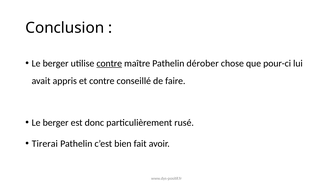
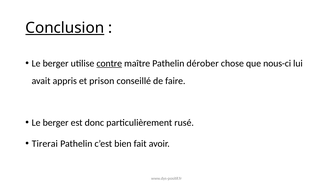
Conclusion underline: none -> present (65, 28)
pour-ci: pour-ci -> nous-ci (277, 63)
et contre: contre -> prison (102, 81)
